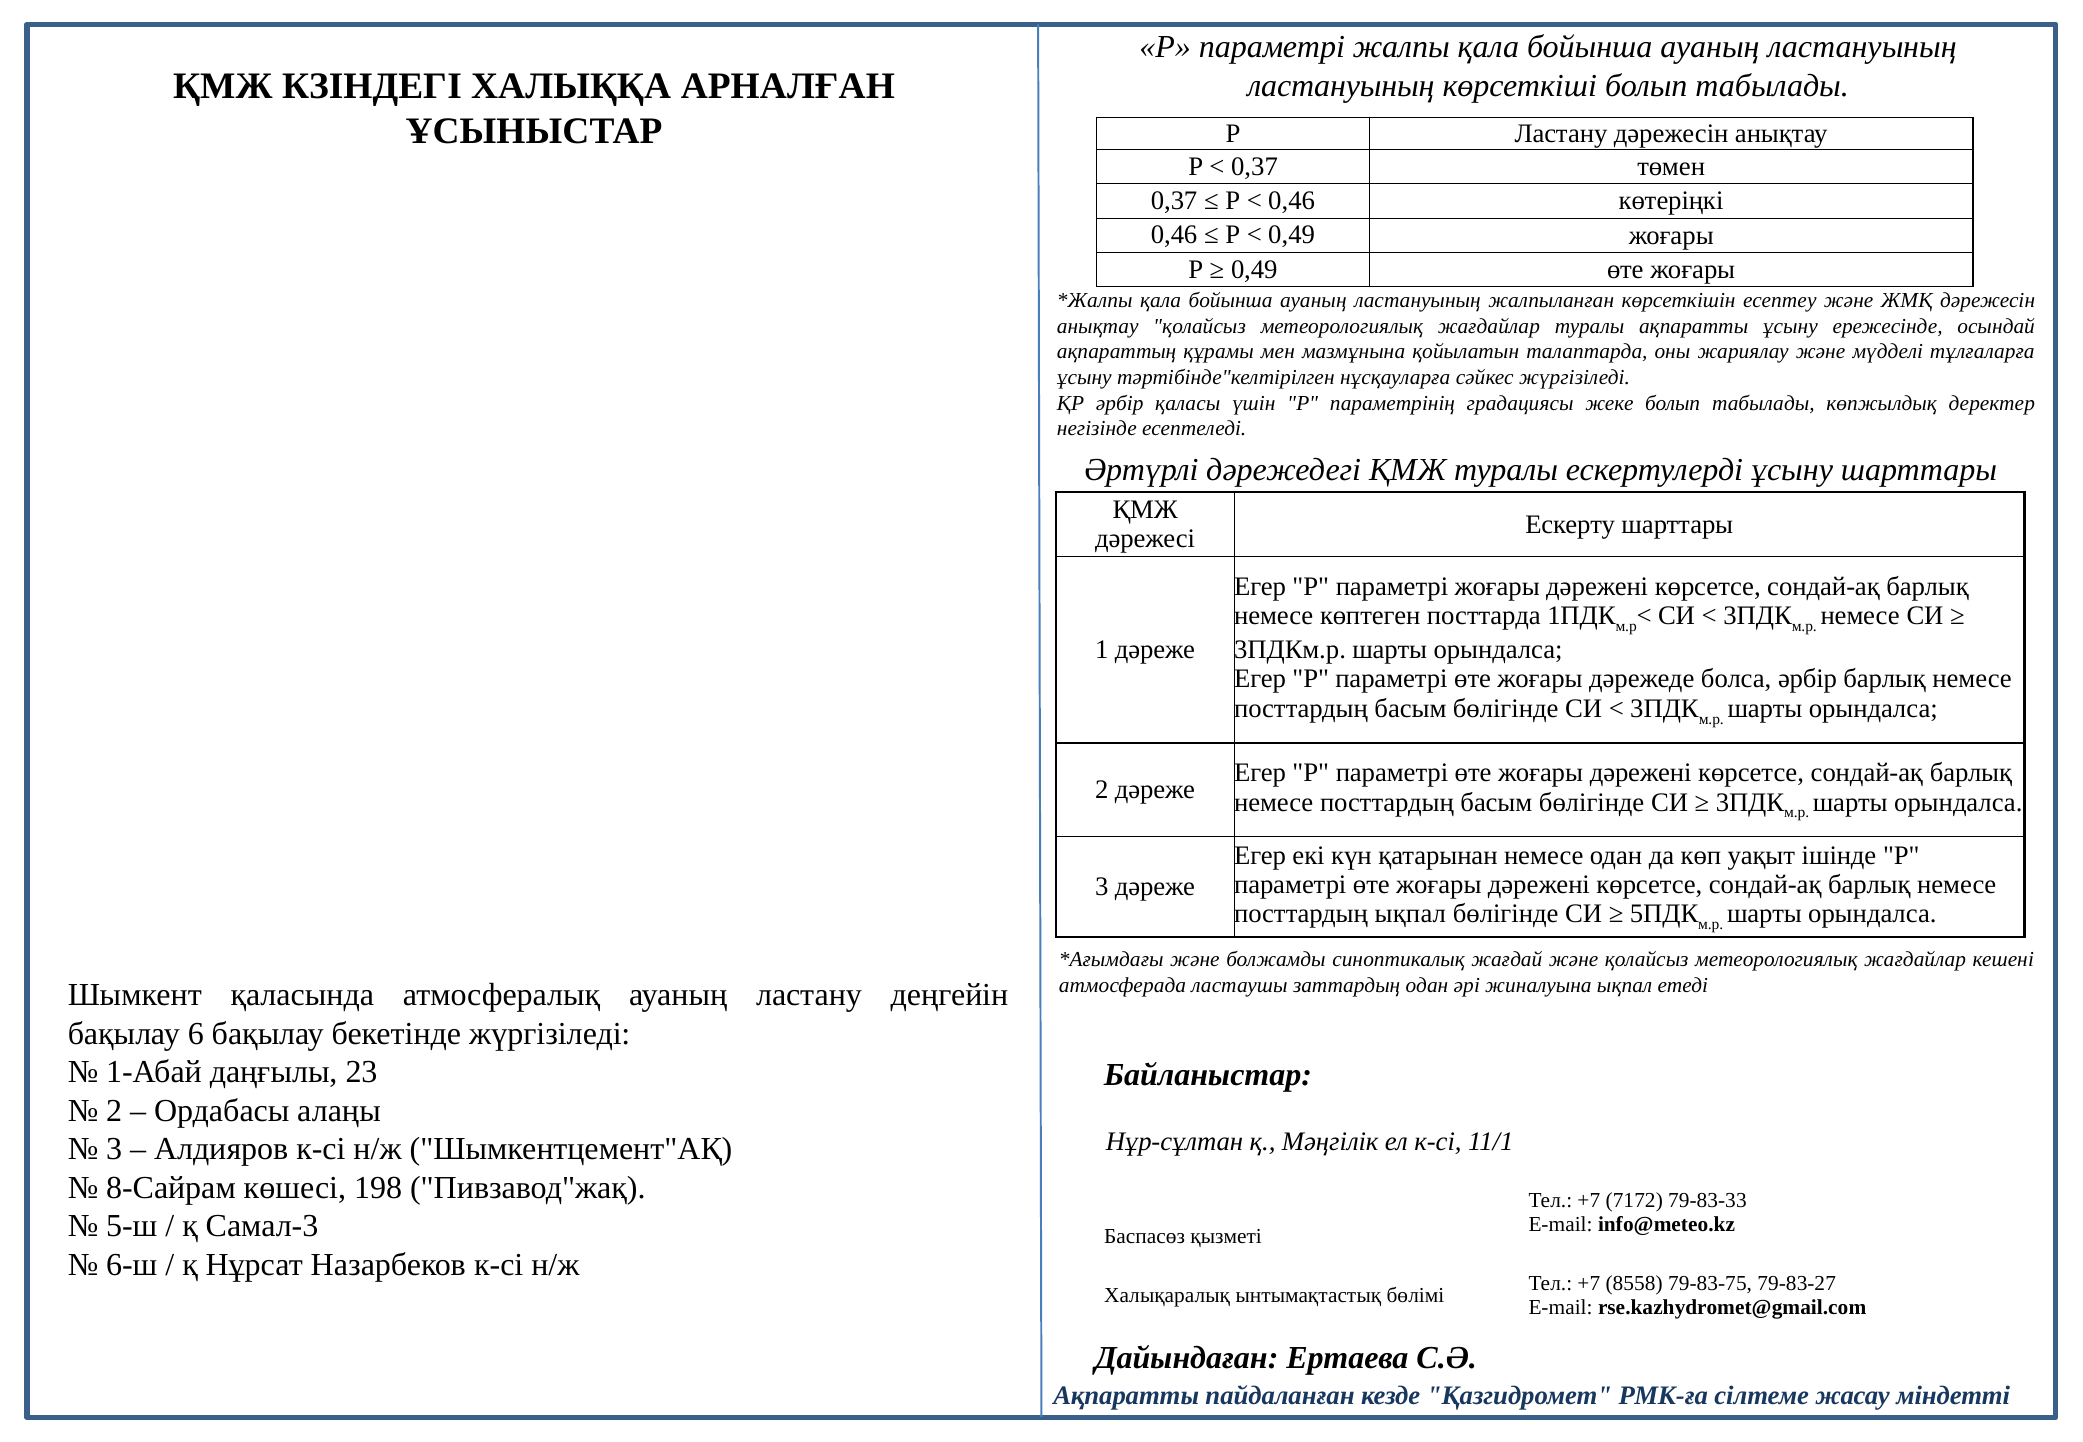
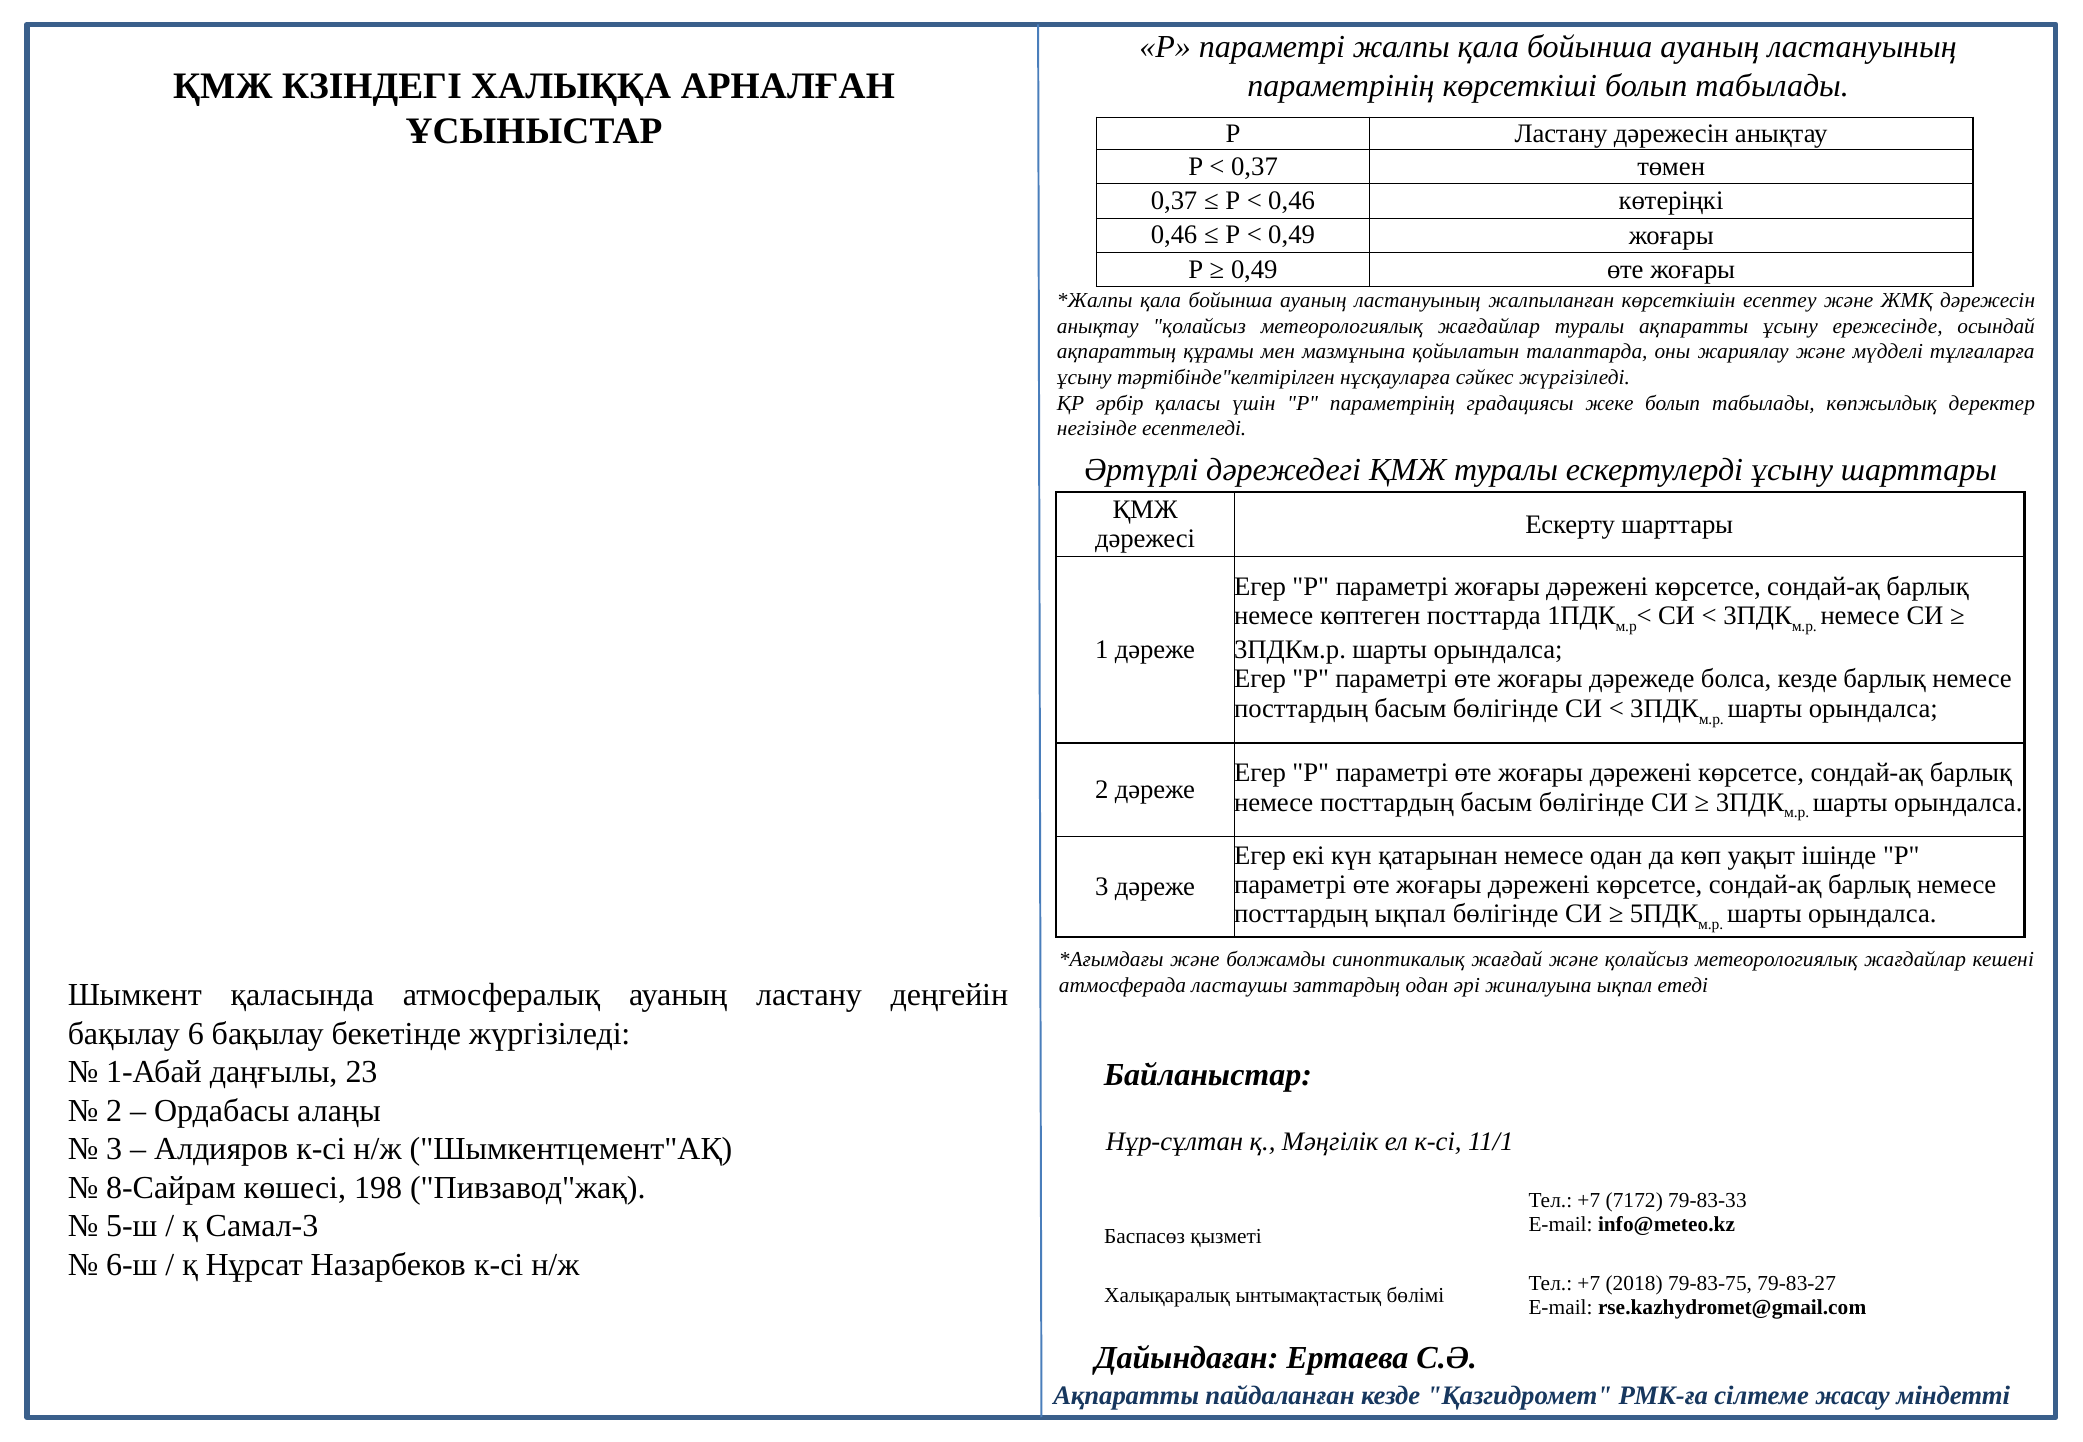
ластануының: ластануының -> параметрінің (1341, 86)
болса әрбір: әрбір -> кезде (1808, 679)
8558: 8558 -> 2018 (1634, 1284)
